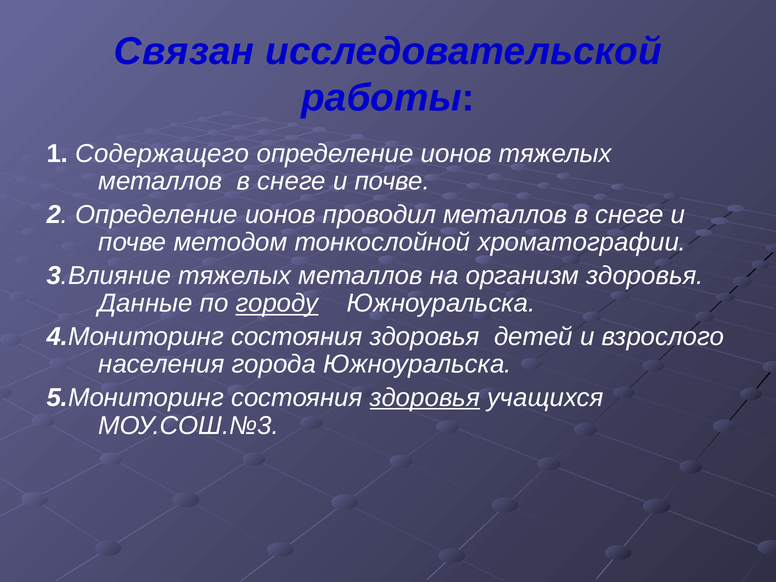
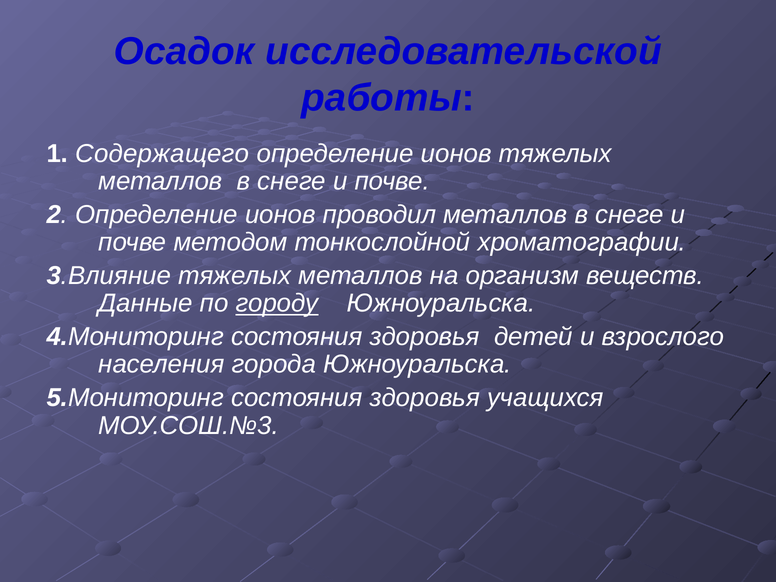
Связан: Связан -> Осадок (184, 51)
организм здоровья: здоровья -> веществ (645, 276)
здоровья underline: present -> none (425, 398)
